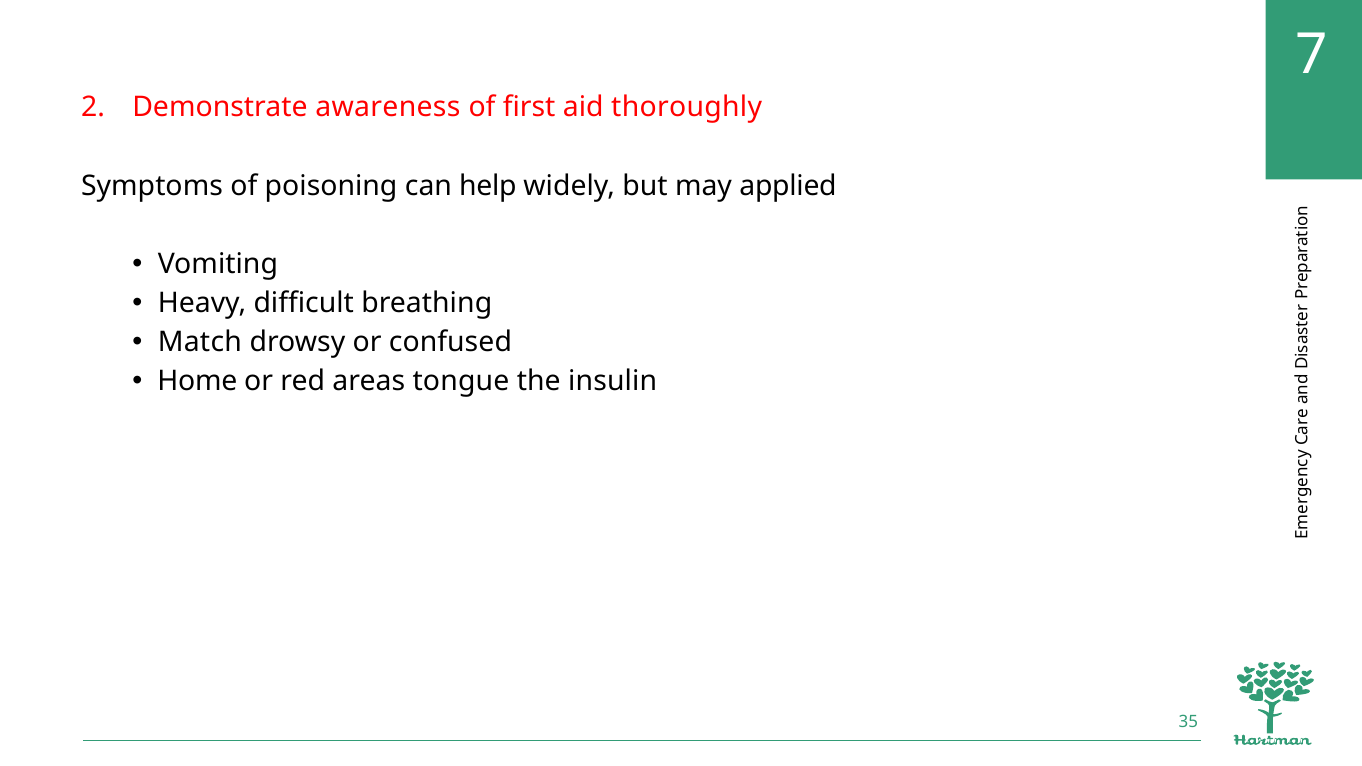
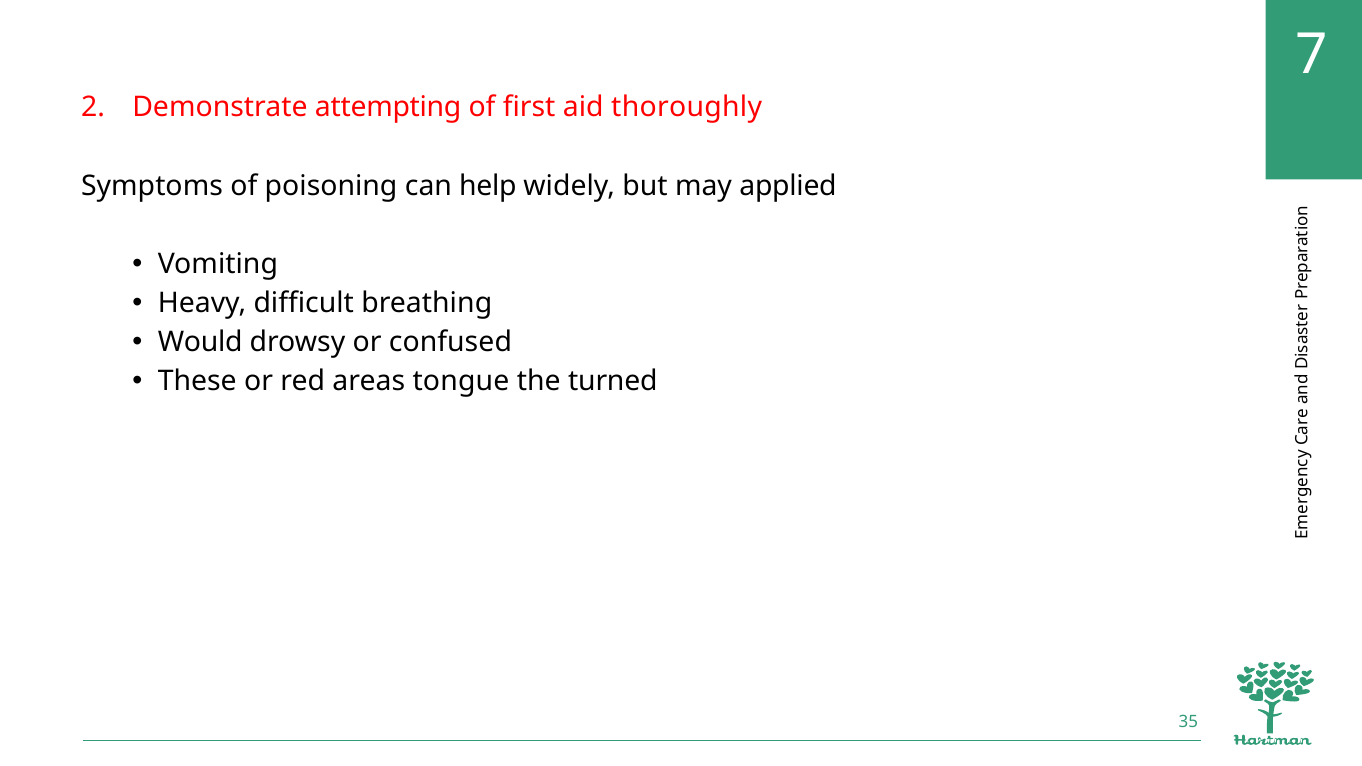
awareness: awareness -> attempting (388, 107)
Match: Match -> Would (200, 342)
Home: Home -> These (197, 382)
insulin: insulin -> turned (613, 382)
